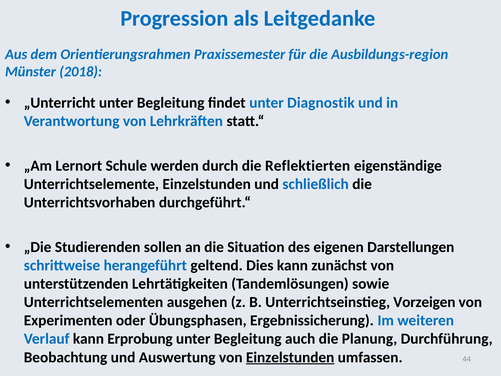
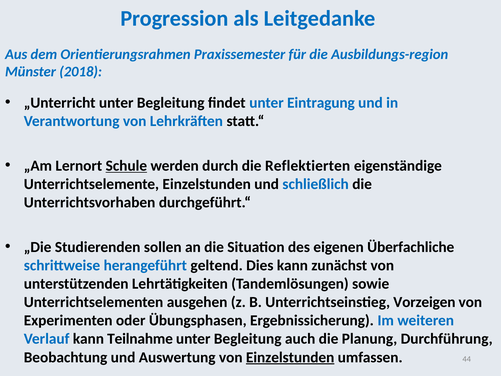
Diagnostik: Diagnostik -> Eintragung (321, 103)
Schule underline: none -> present (126, 166)
Darstellungen: Darstellungen -> Überfachliche (411, 247)
Erprobung: Erprobung -> Teilnahme (140, 339)
